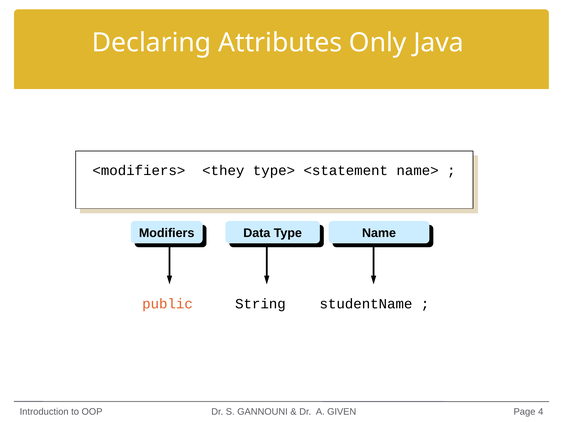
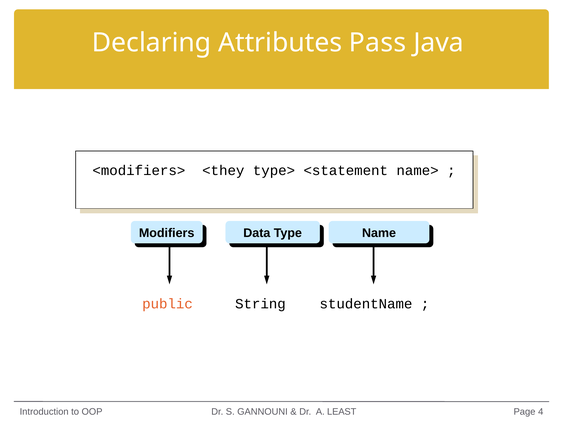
Only: Only -> Pass (378, 43)
GIVEN: GIVEN -> LEAST (342, 412)
